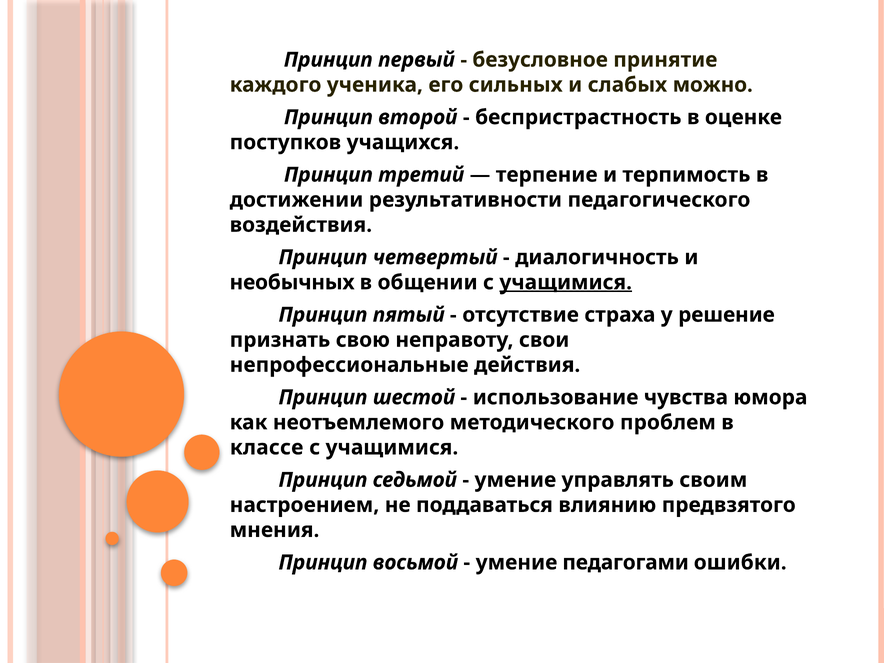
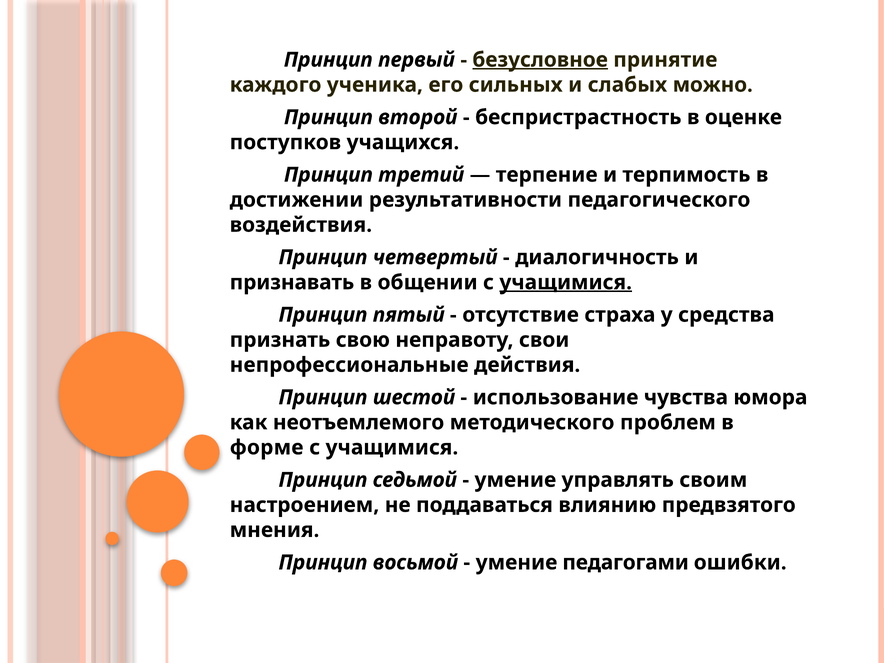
безусловное underline: none -> present (540, 60)
необычных: необычных -> признавать (292, 282)
решение: решение -> средства (726, 315)
классе: классе -> форме (267, 447)
